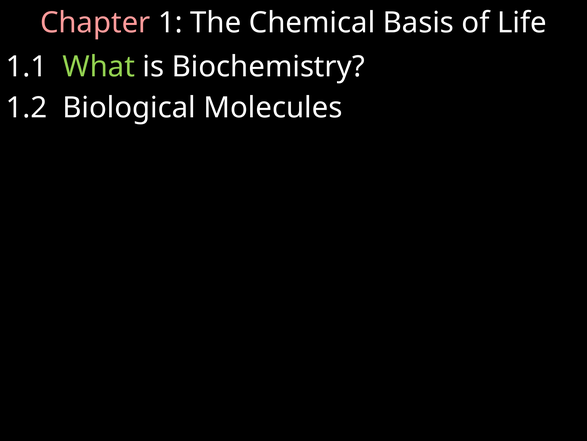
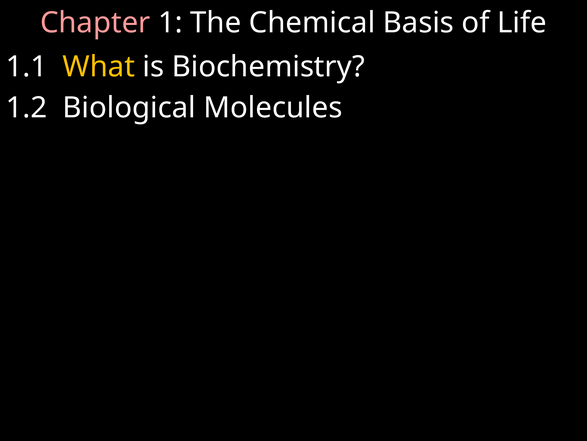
What colour: light green -> yellow (99, 67)
